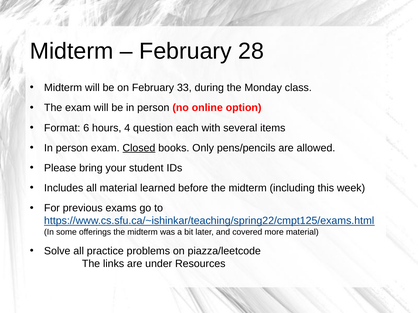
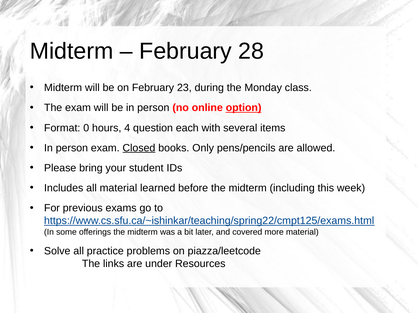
33: 33 -> 23 (184, 88)
option underline: none -> present (244, 108)
6: 6 -> 0 (86, 128)
